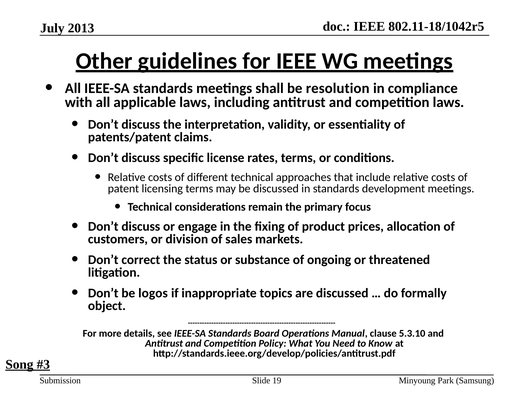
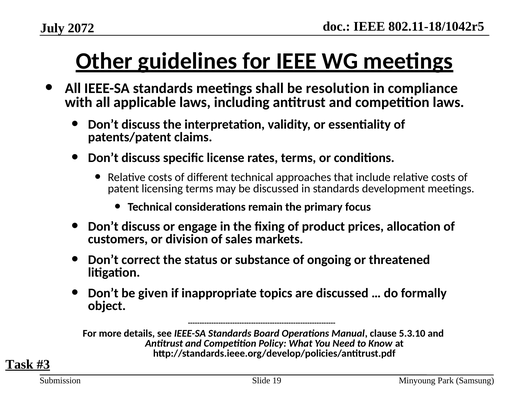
2013: 2013 -> 2072 (81, 28)
logos: logos -> given (153, 293)
Song: Song -> Task (19, 364)
